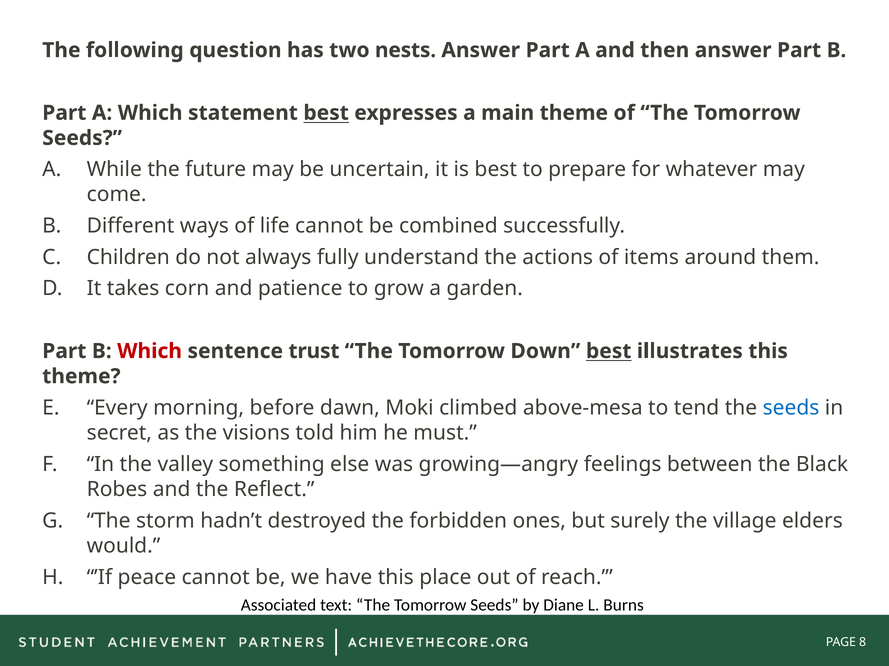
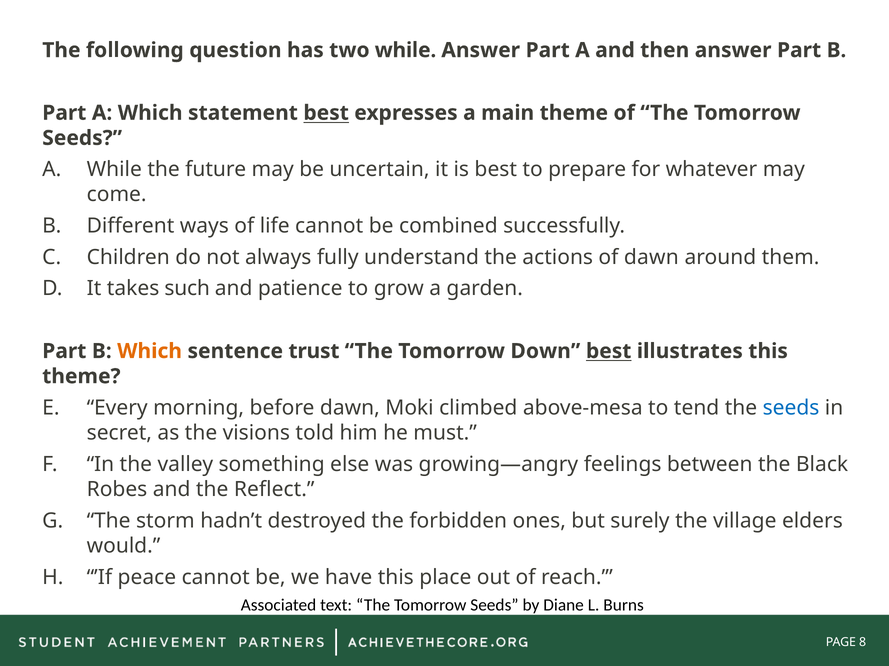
two nests: nests -> while (406, 50)
of items: items -> dawn (651, 257)
corn: corn -> such (187, 289)
Which colour: red -> orange (150, 352)
